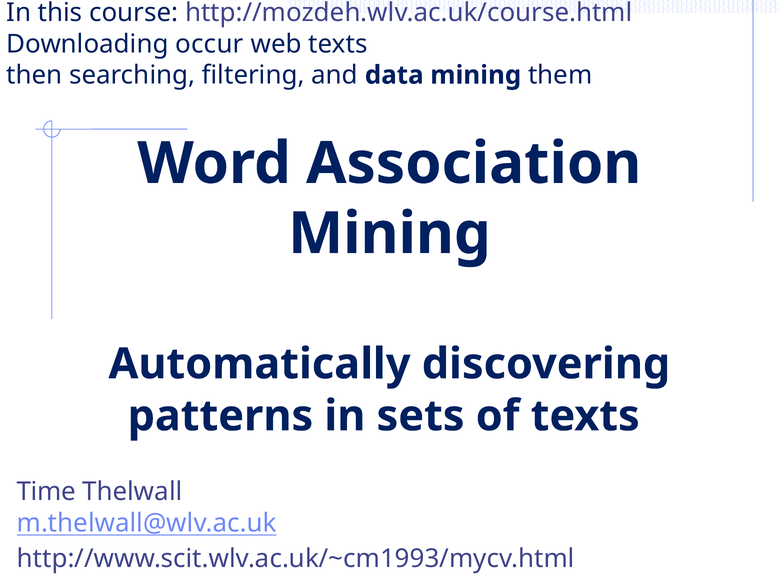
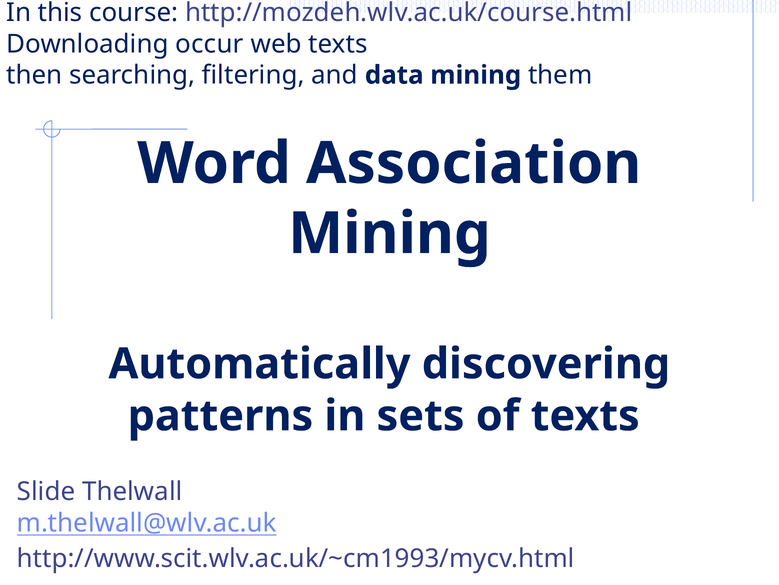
Time: Time -> Slide (46, 491)
